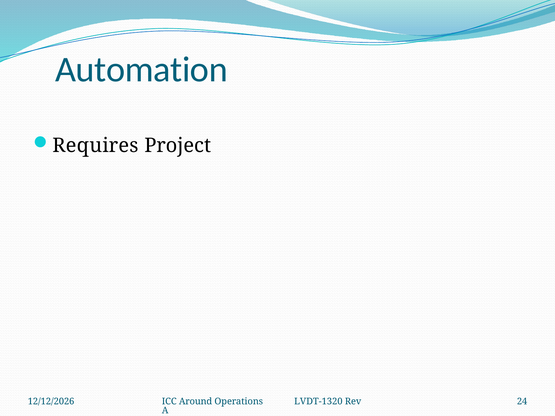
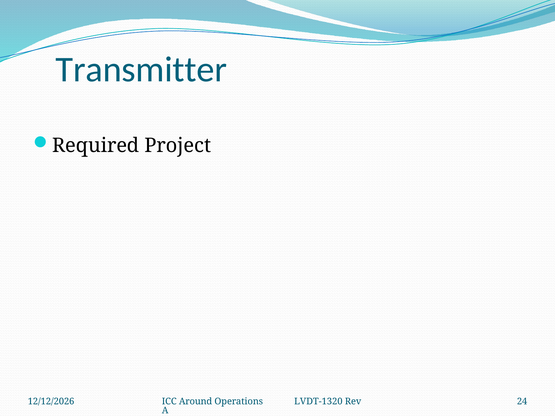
Automation: Automation -> Transmitter (141, 70)
Requires: Requires -> Required (96, 146)
